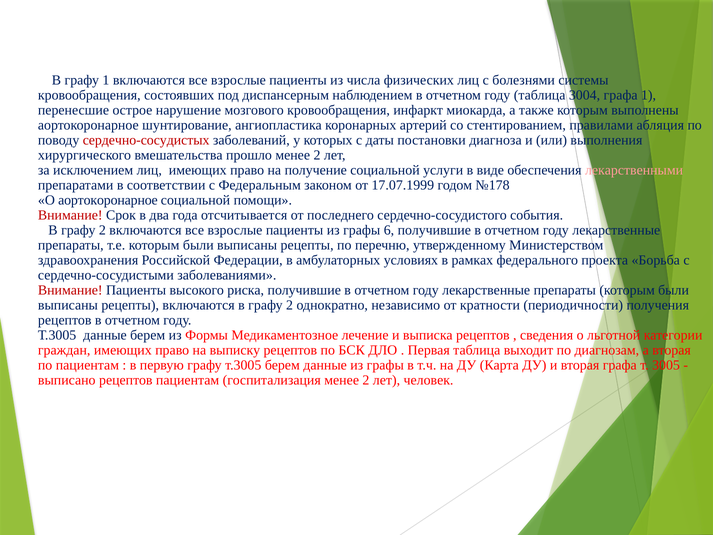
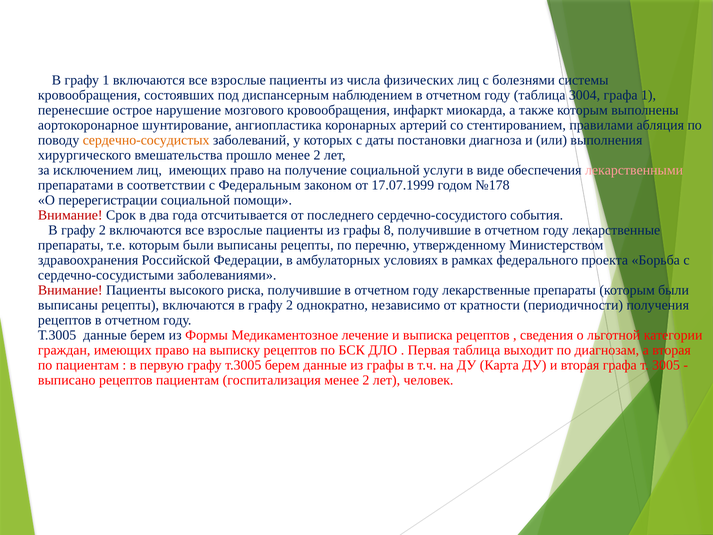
сердечно-сосудистых colour: red -> orange (146, 140)
О аортокоронарное: аортокоронарное -> перерегистрации (108, 200)
6: 6 -> 8 (389, 230)
